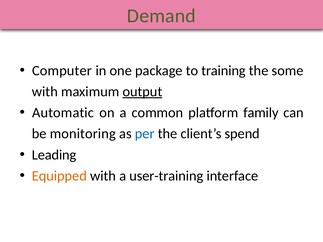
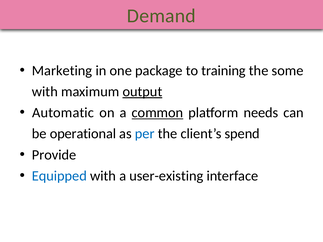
Computer: Computer -> Marketing (62, 71)
common underline: none -> present (157, 113)
family: family -> needs (261, 113)
monitoring: monitoring -> operational (83, 134)
Leading: Leading -> Provide (54, 155)
Equipped colour: orange -> blue (59, 176)
user-training: user-training -> user-existing (166, 176)
